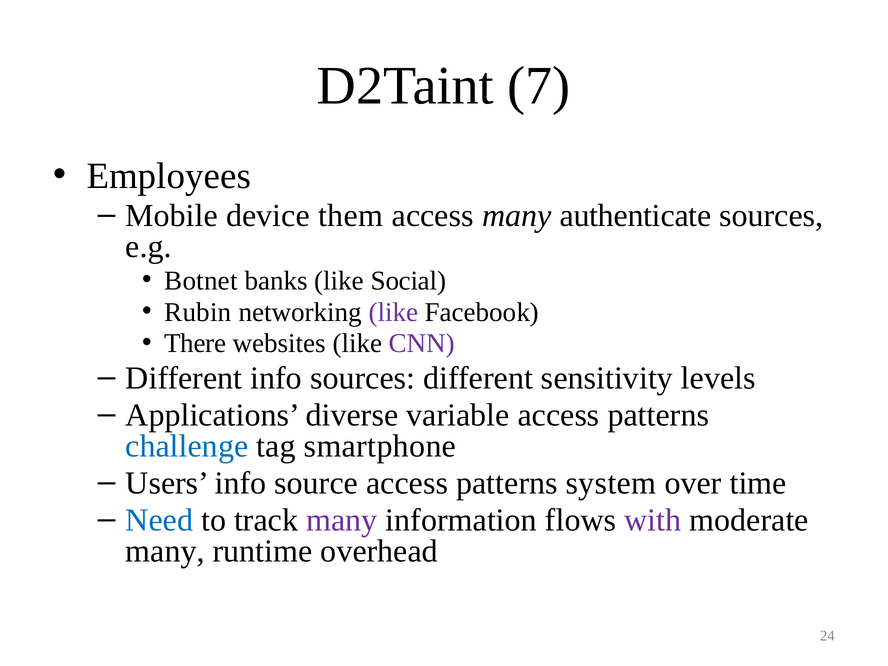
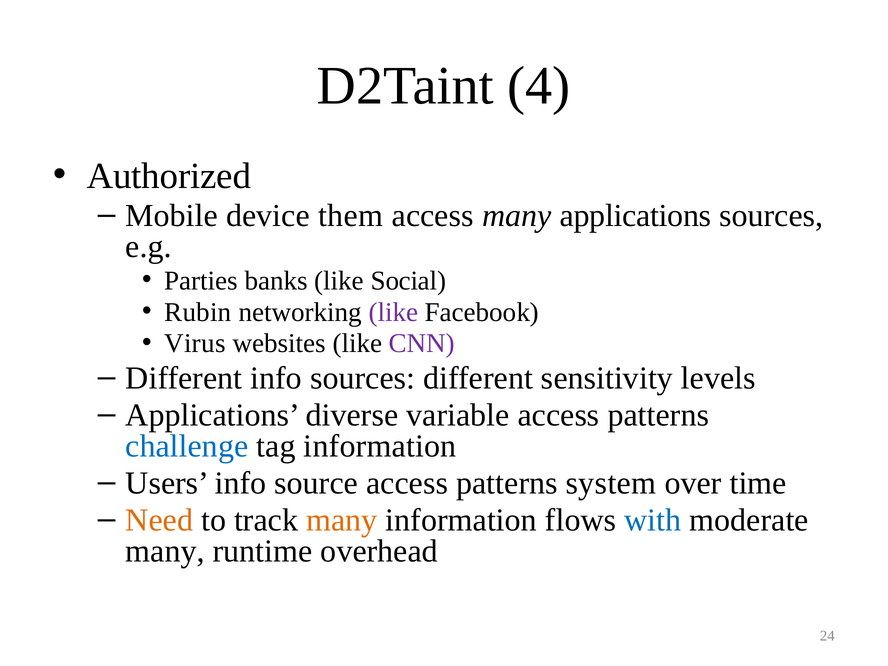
7: 7 -> 4 (539, 86)
Employees: Employees -> Authorized (169, 176)
many authenticate: authenticate -> applications (635, 216)
Botnet: Botnet -> Parties (201, 281)
There: There -> Virus (195, 344)
tag smartphone: smartphone -> information (380, 446)
Need colour: blue -> orange (159, 520)
many colour: purple -> orange (342, 520)
with colour: purple -> blue (653, 520)
